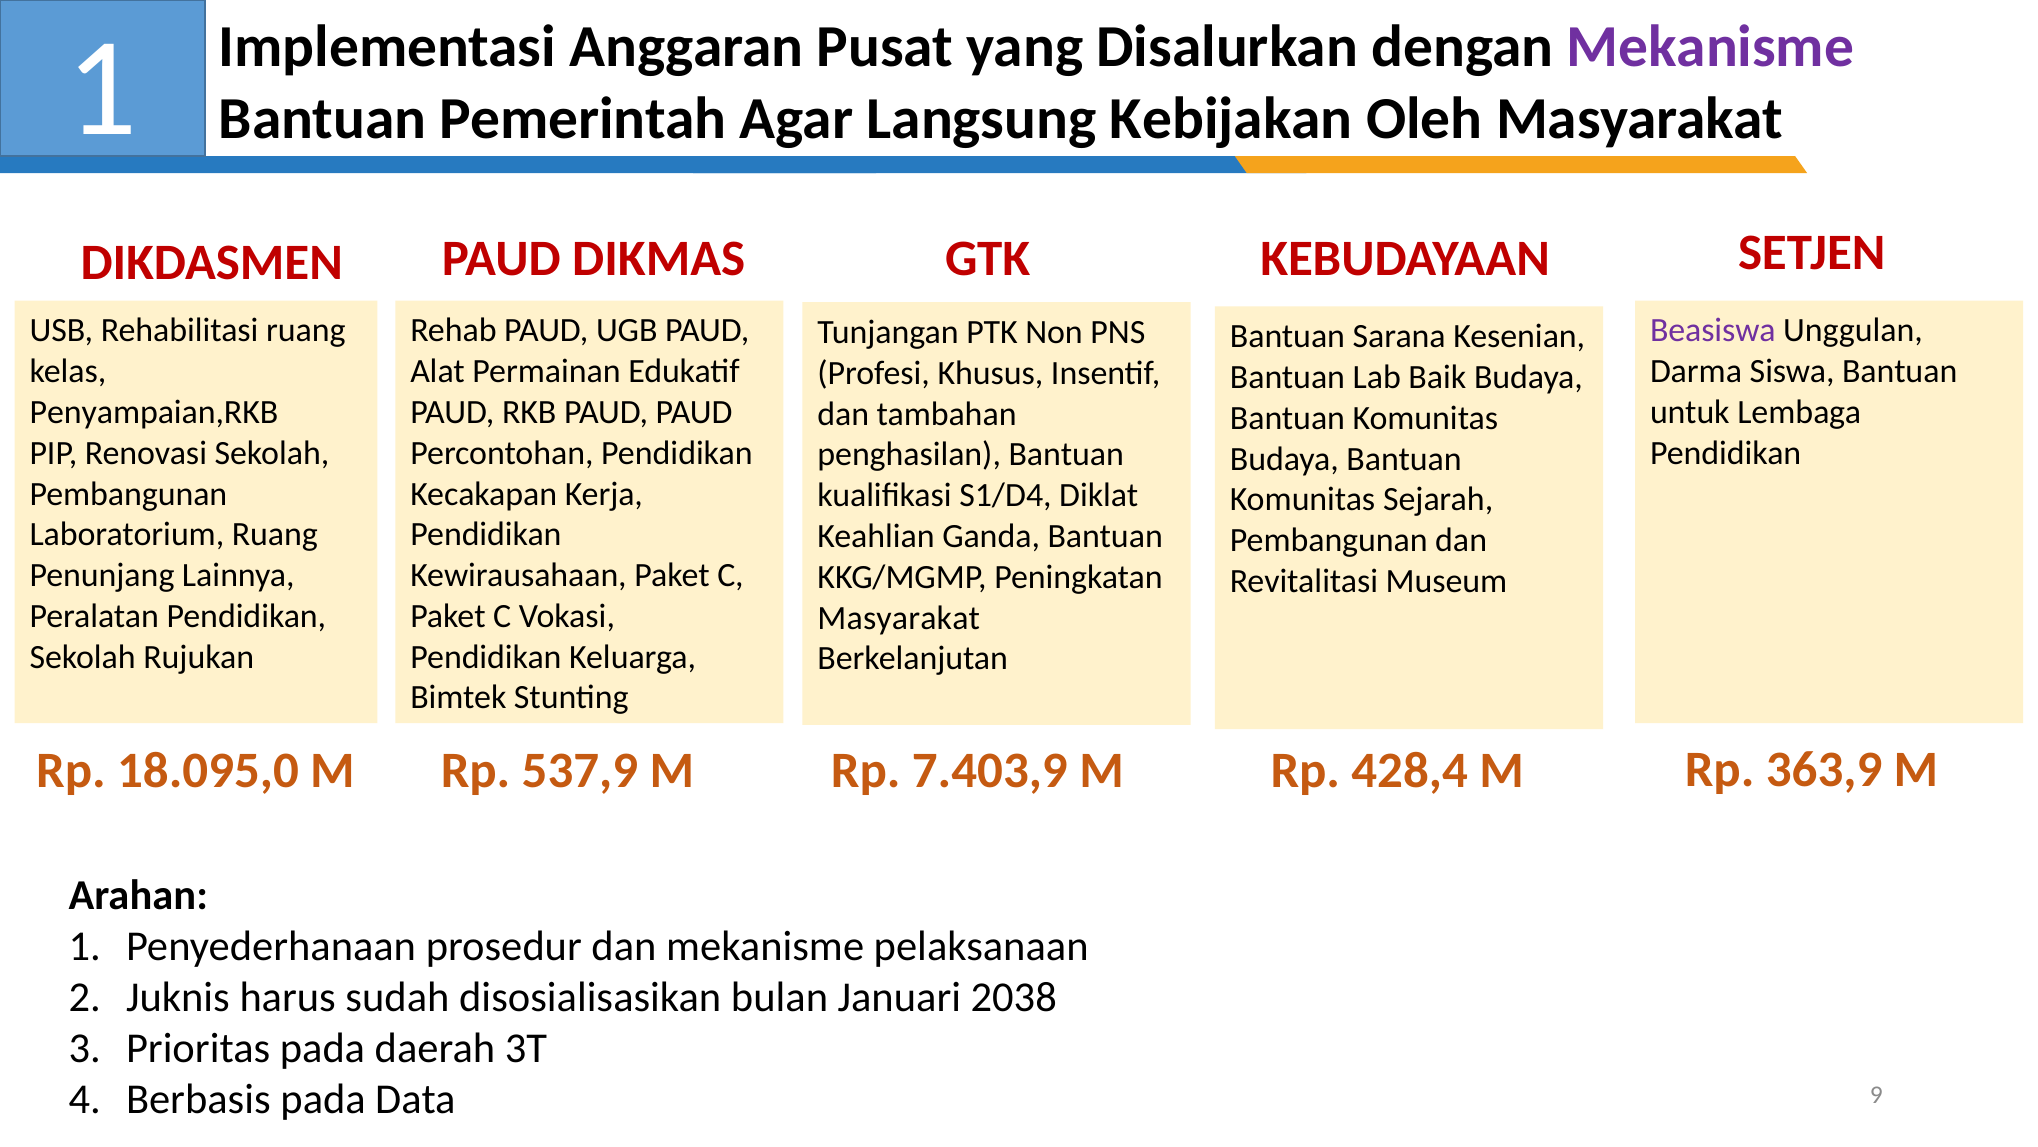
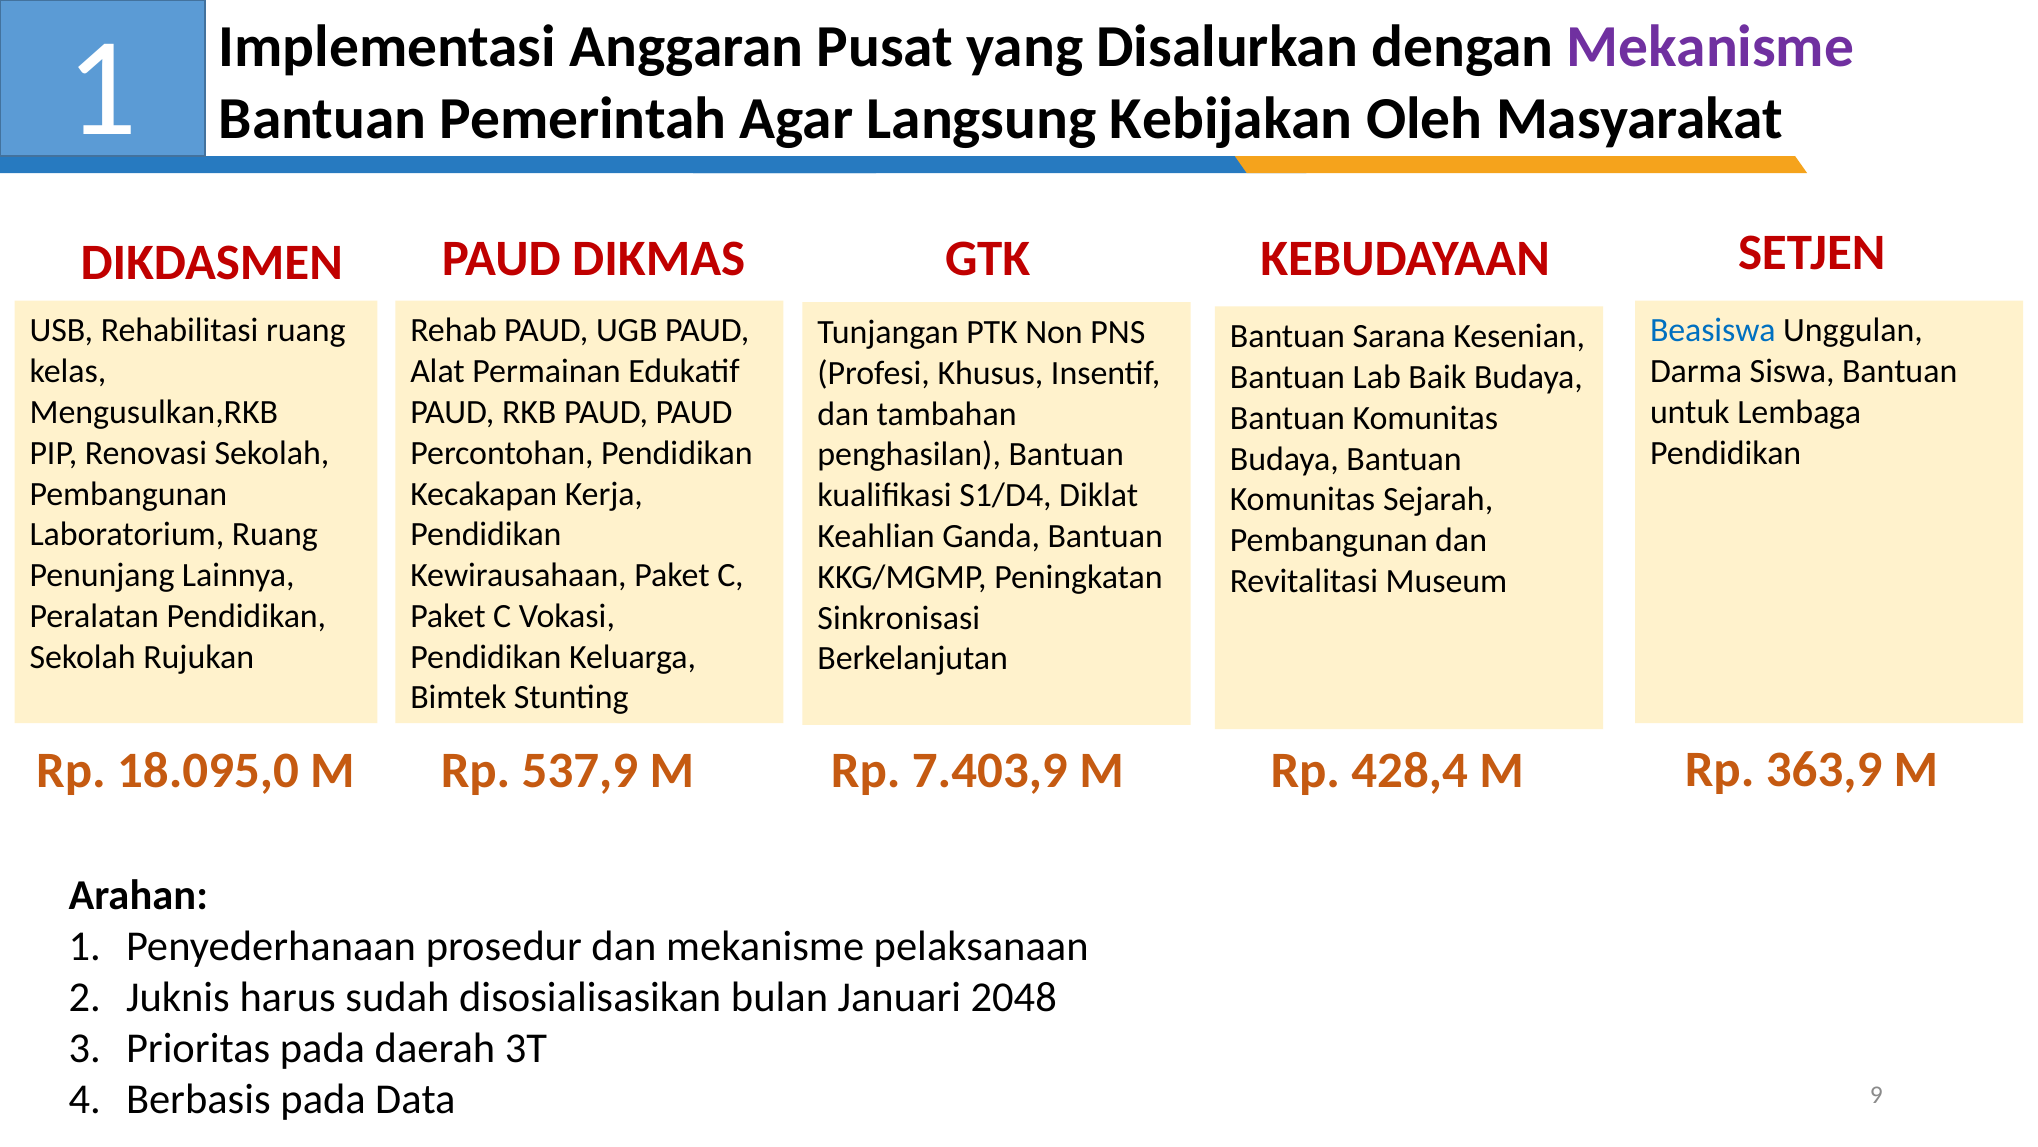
Beasiswa colour: purple -> blue (1713, 331)
Penyampaian,RKB: Penyampaian,RKB -> Mengusulkan,RKB (154, 412)
Masyarakat: Masyarakat -> Sinkronisasi (899, 617)
2038: 2038 -> 2048 (1014, 997)
